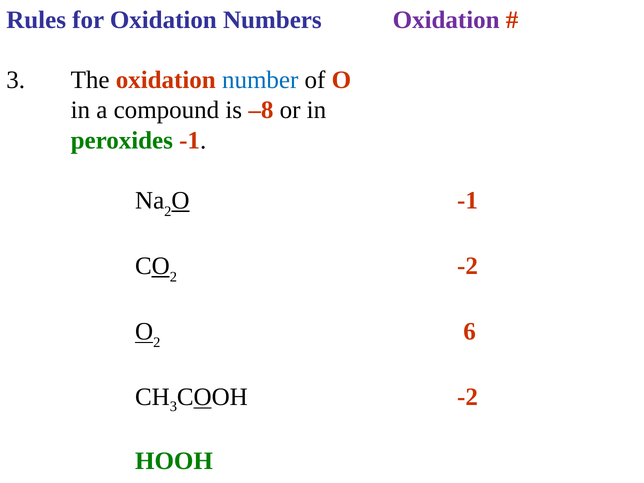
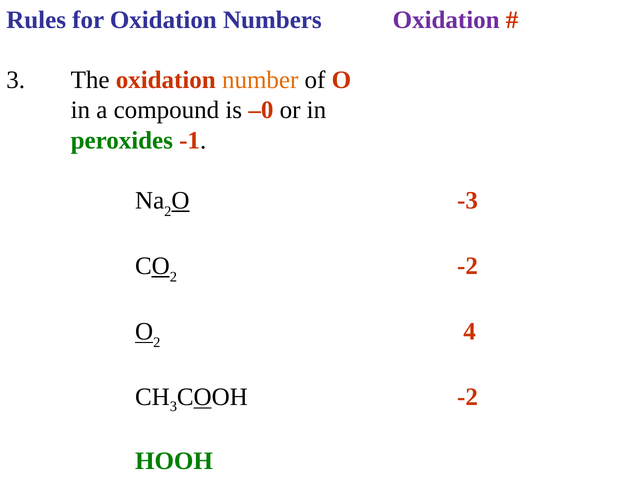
number colour: blue -> orange (260, 80)
–8: –8 -> –0 (261, 110)
O -1: -1 -> -3 (468, 200)
6: 6 -> 4 (470, 331)
